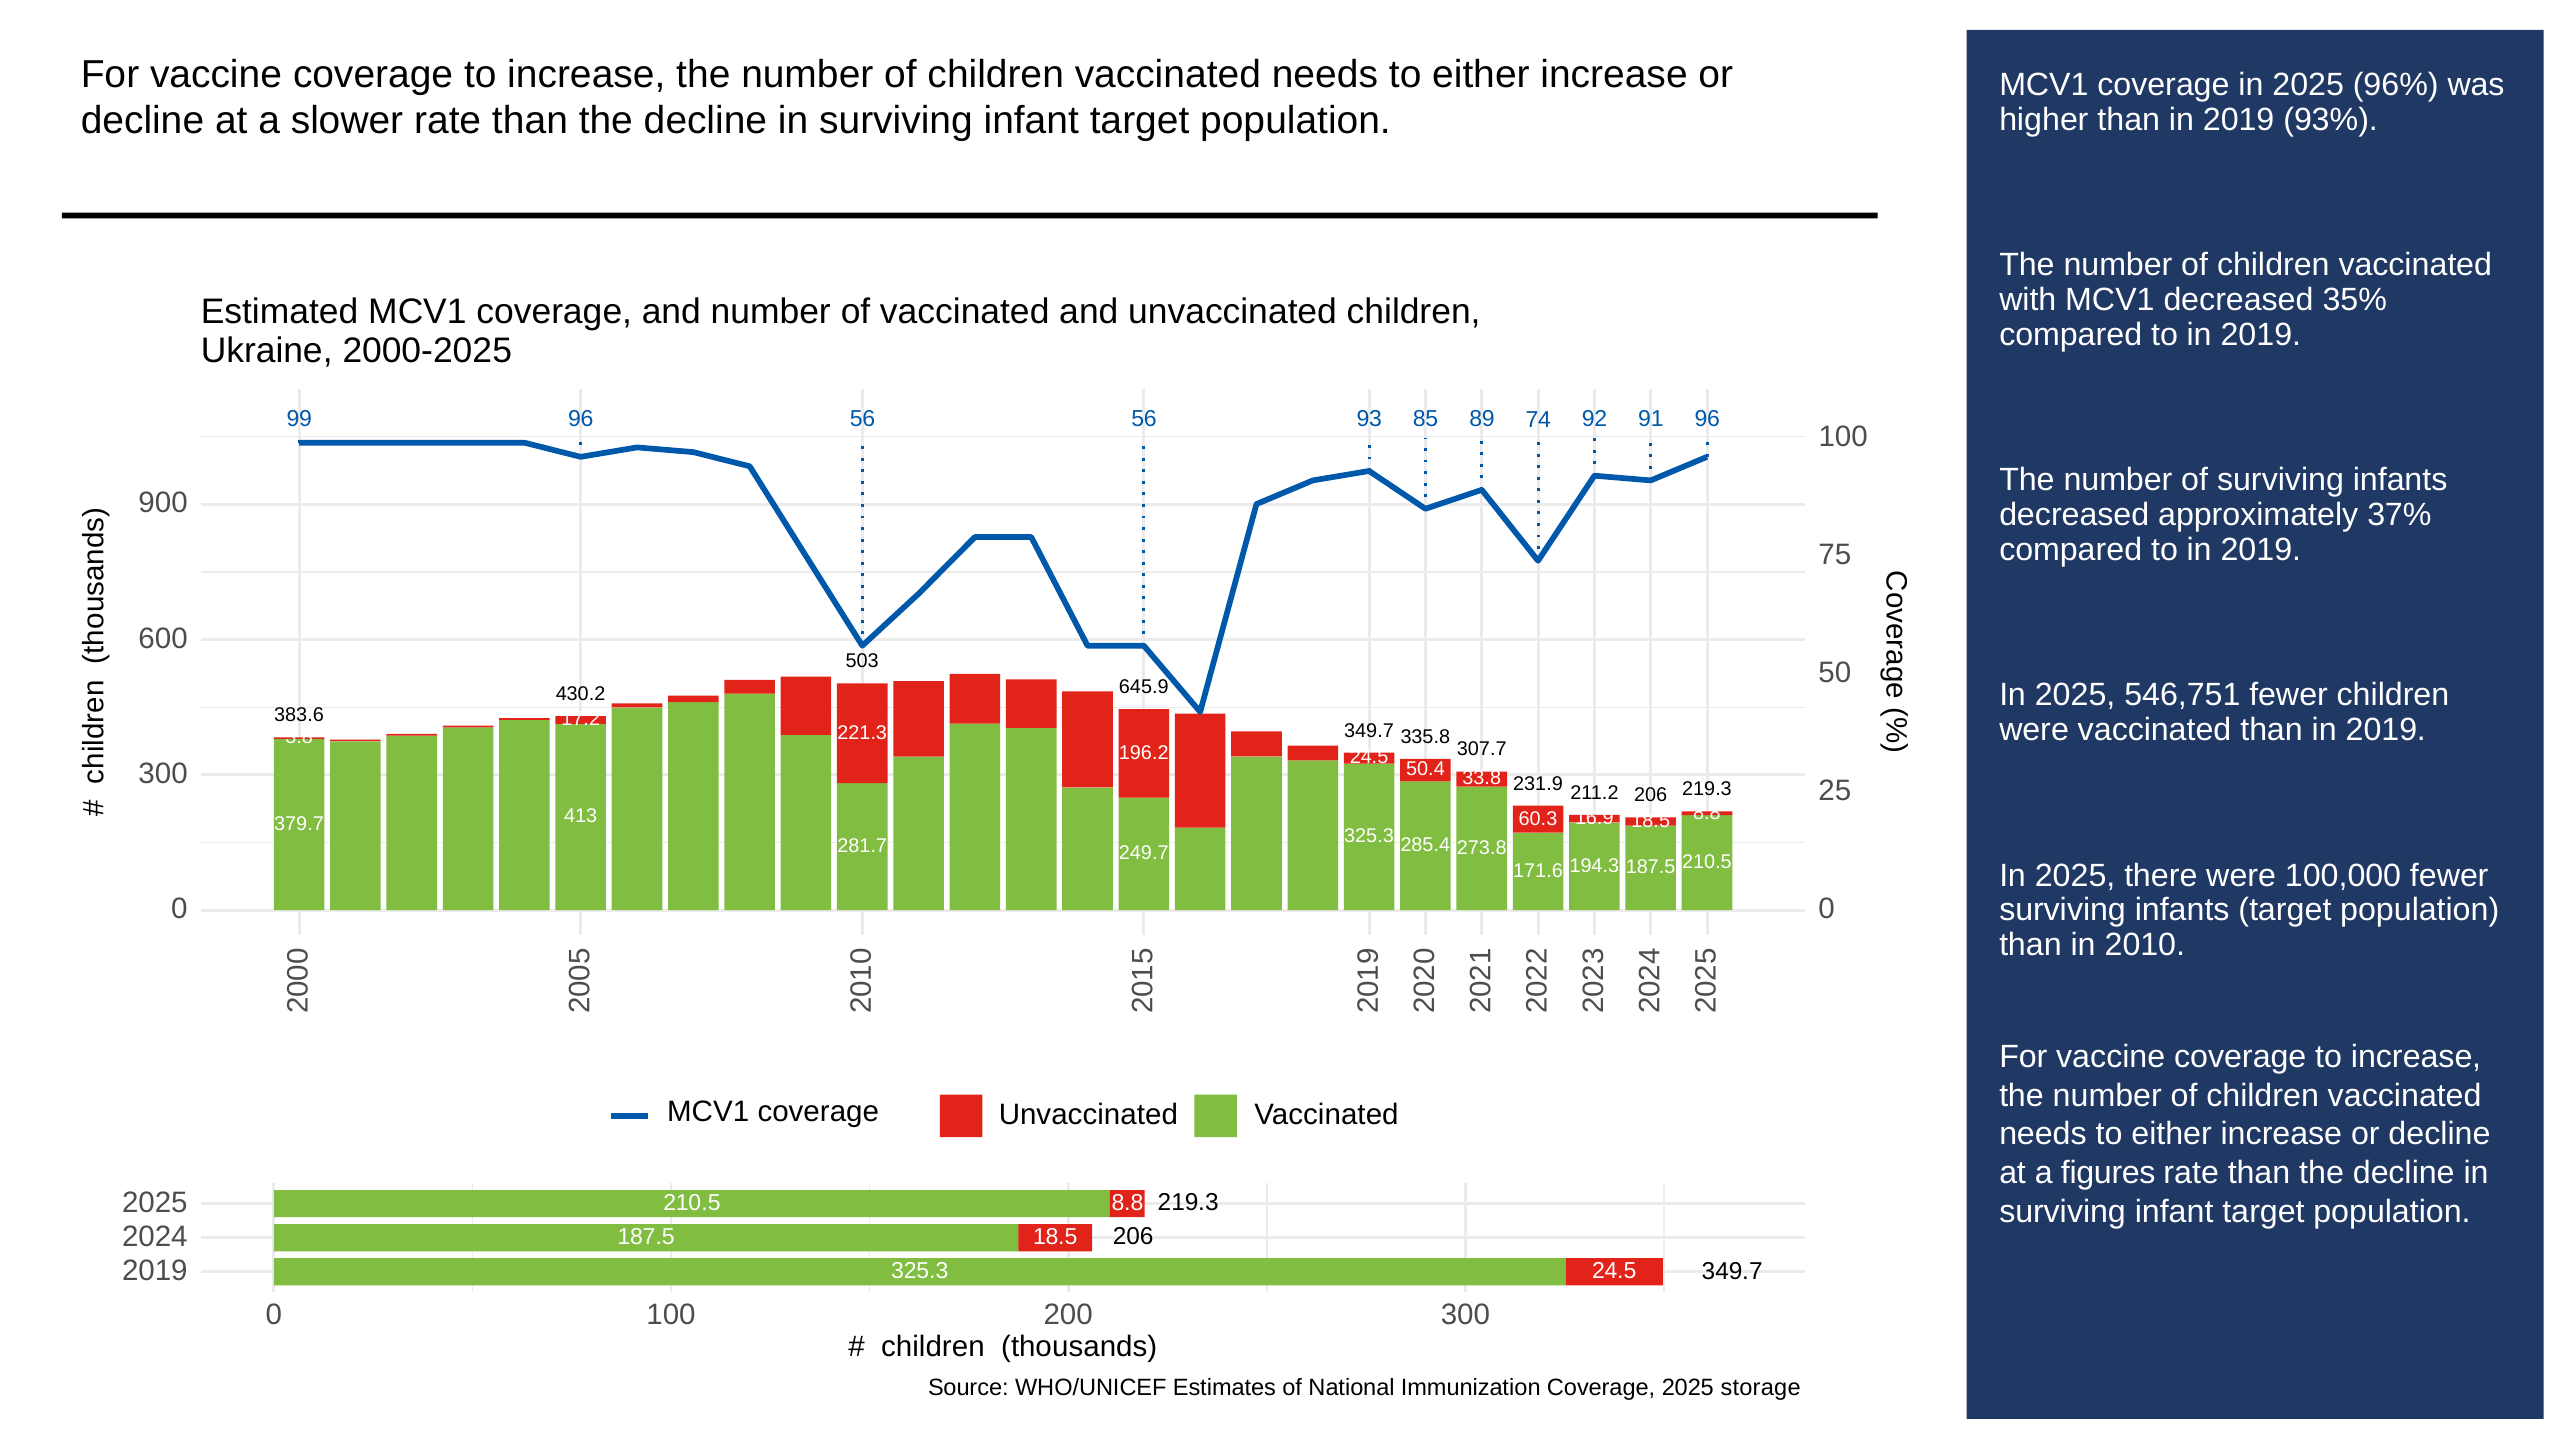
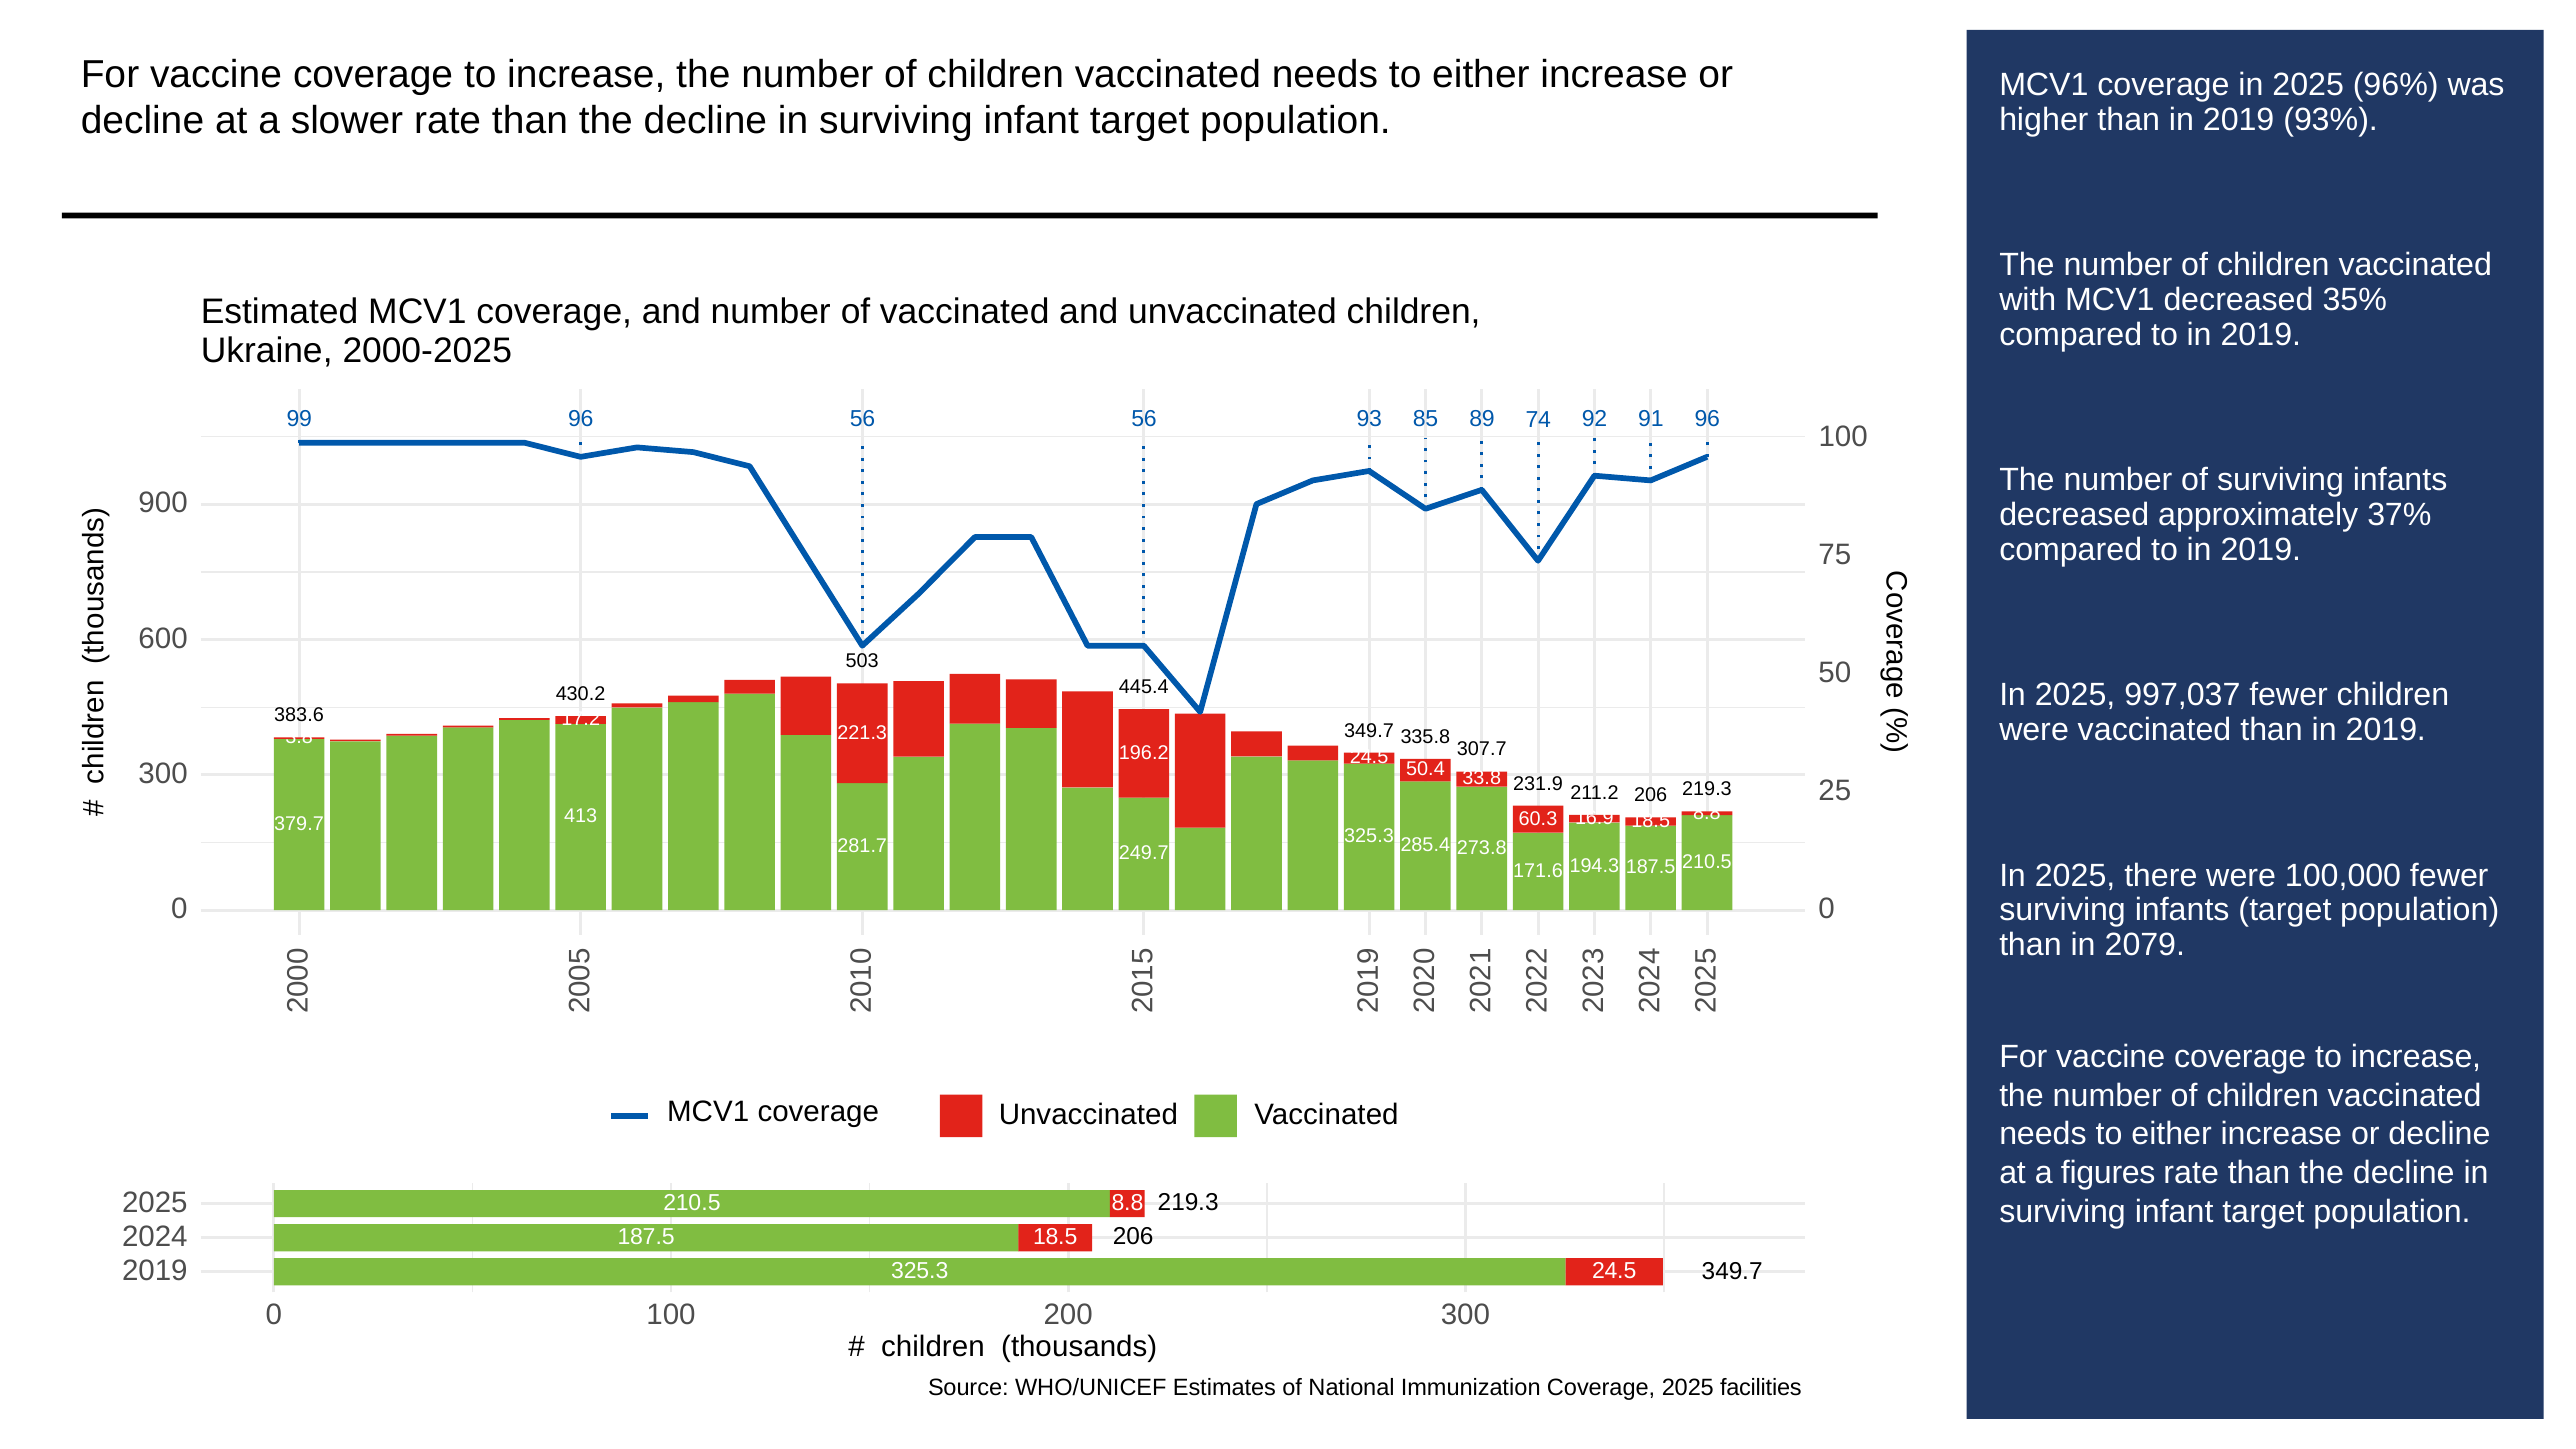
645.9: 645.9 -> 445.4 (1144, 687)
546,751: 546,751 -> 997,037 (2182, 695)
2010: 2010 -> 2079 (2145, 945)
storage: storage -> facilities (1761, 1387)
